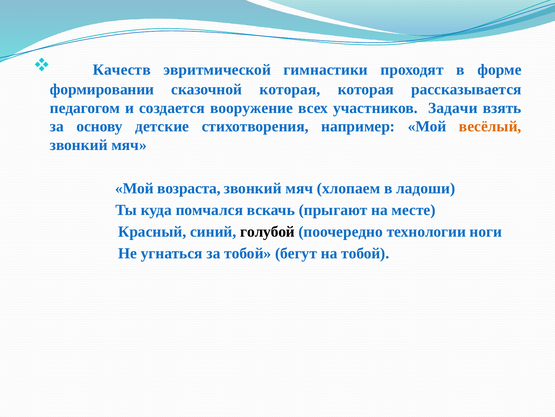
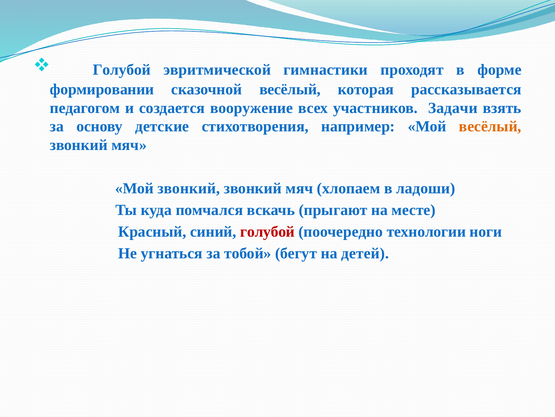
Качеств: Качеств -> Голубой (122, 70)
сказочной которая: которая -> весёлый (290, 89)
Мой возраста: возраста -> звонкий (189, 188)
голубой colour: black -> red (268, 231)
на тобой: тобой -> детей (365, 253)
